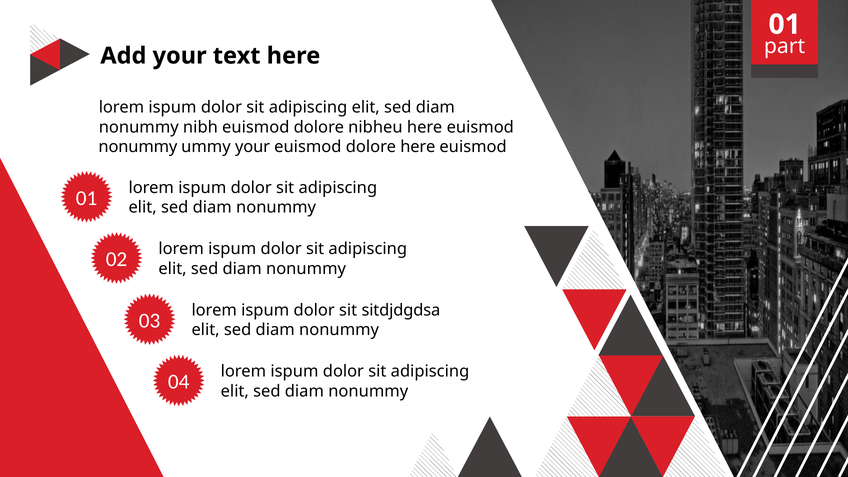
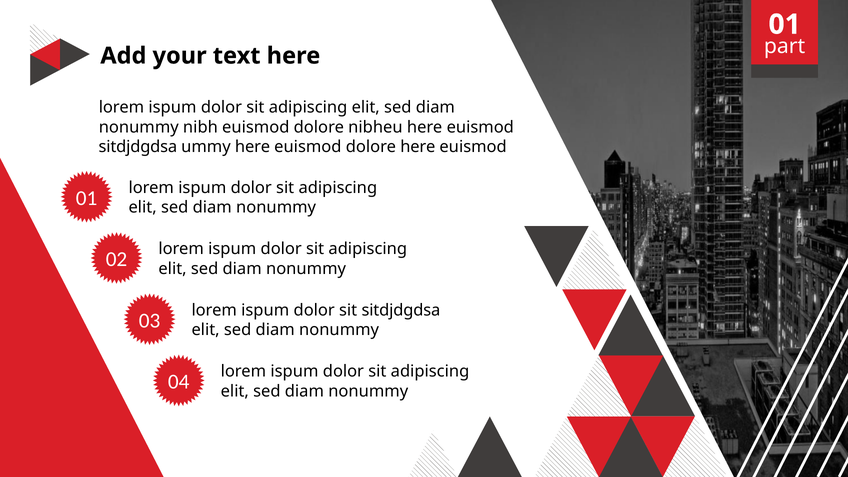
nonummy: nonummy -> sitdjdgdsa (138, 147)
ummy your: your -> here (253, 147)
